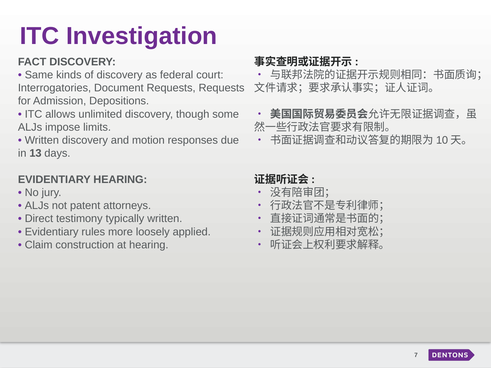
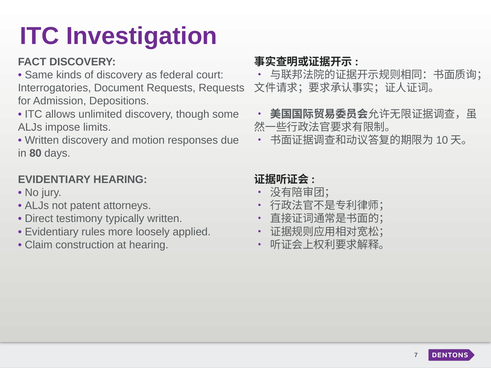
13: 13 -> 80 (35, 153)
